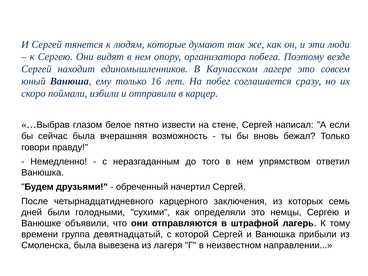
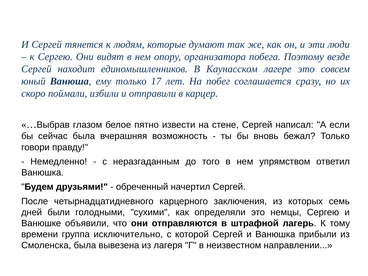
16: 16 -> 17 (156, 81)
девятнадцатый: девятнадцатый -> исключительно (128, 234)
